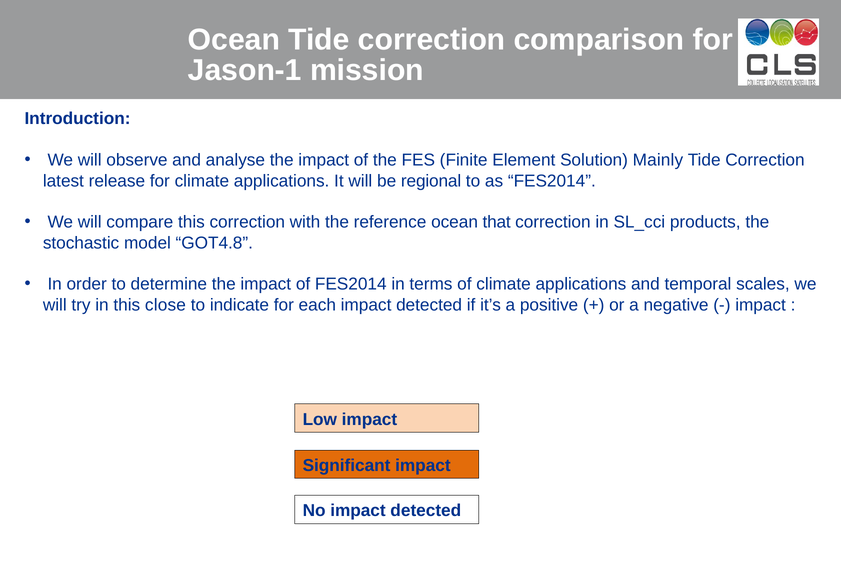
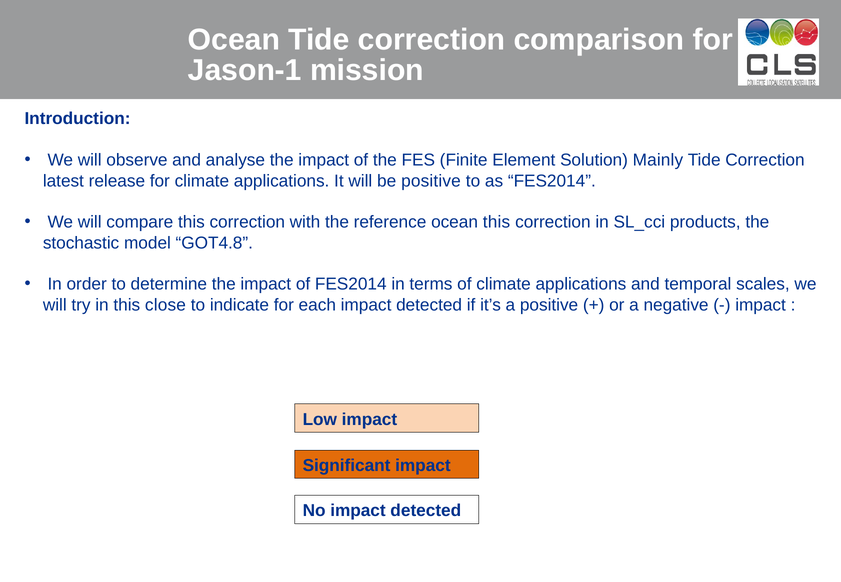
be regional: regional -> positive (431, 181)
ocean that: that -> this (496, 222)
